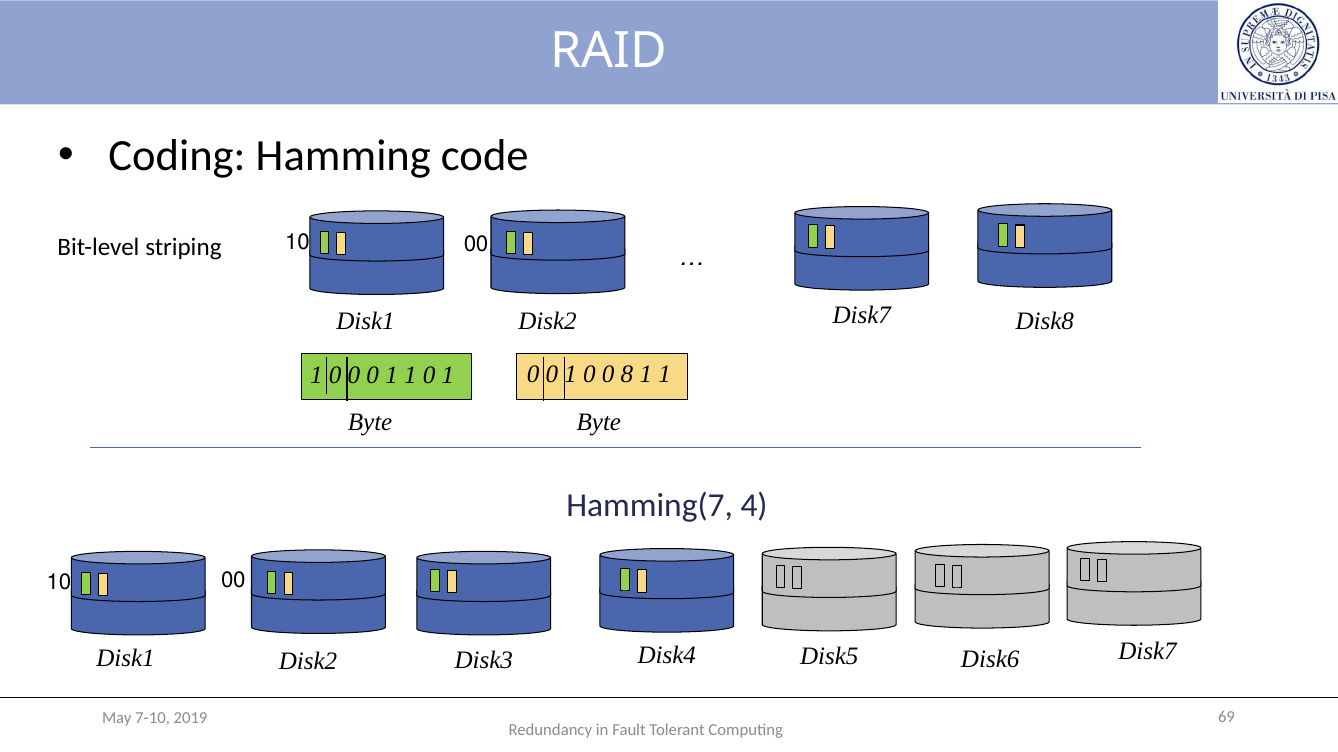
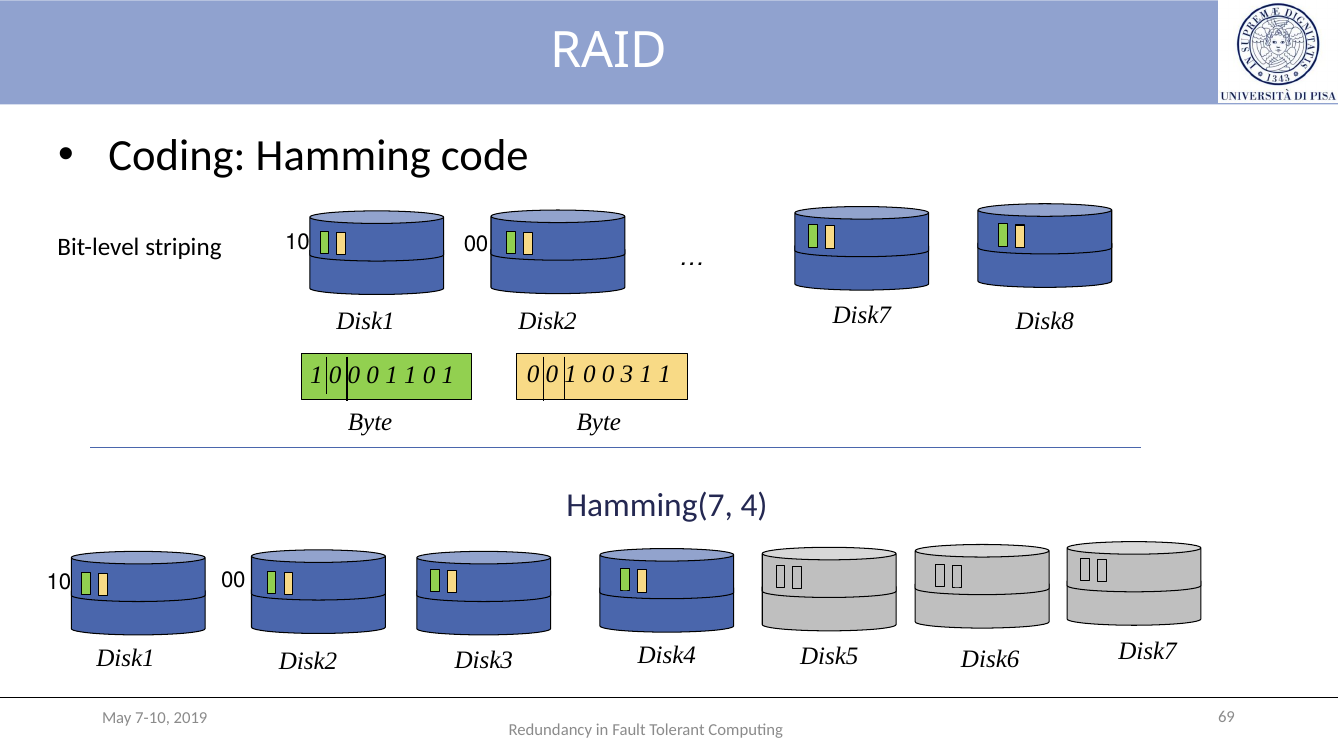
8: 8 -> 3 (627, 375)
